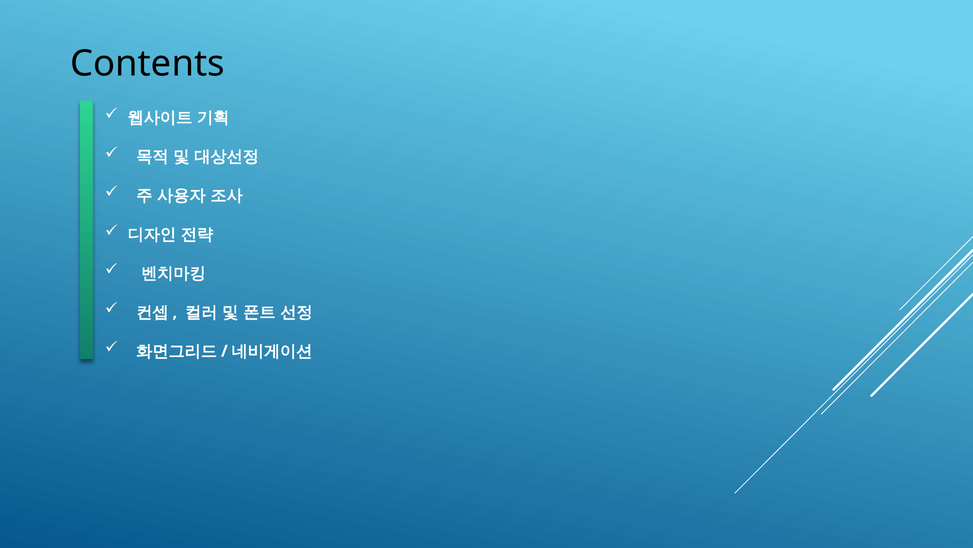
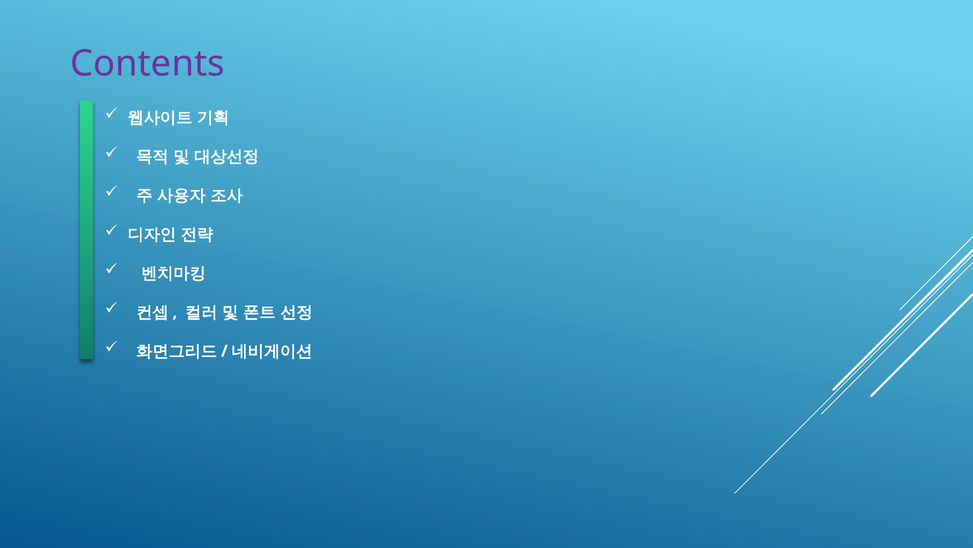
Contents colour: black -> purple (147, 63)
